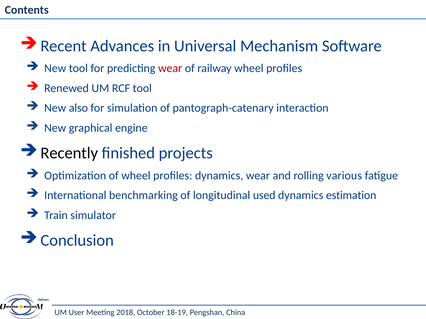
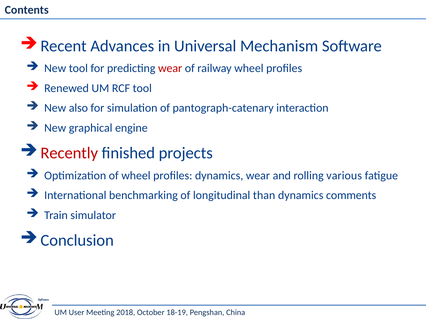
Recently colour: black -> red (69, 153)
used: used -> than (264, 196)
estimation: estimation -> comments (351, 196)
